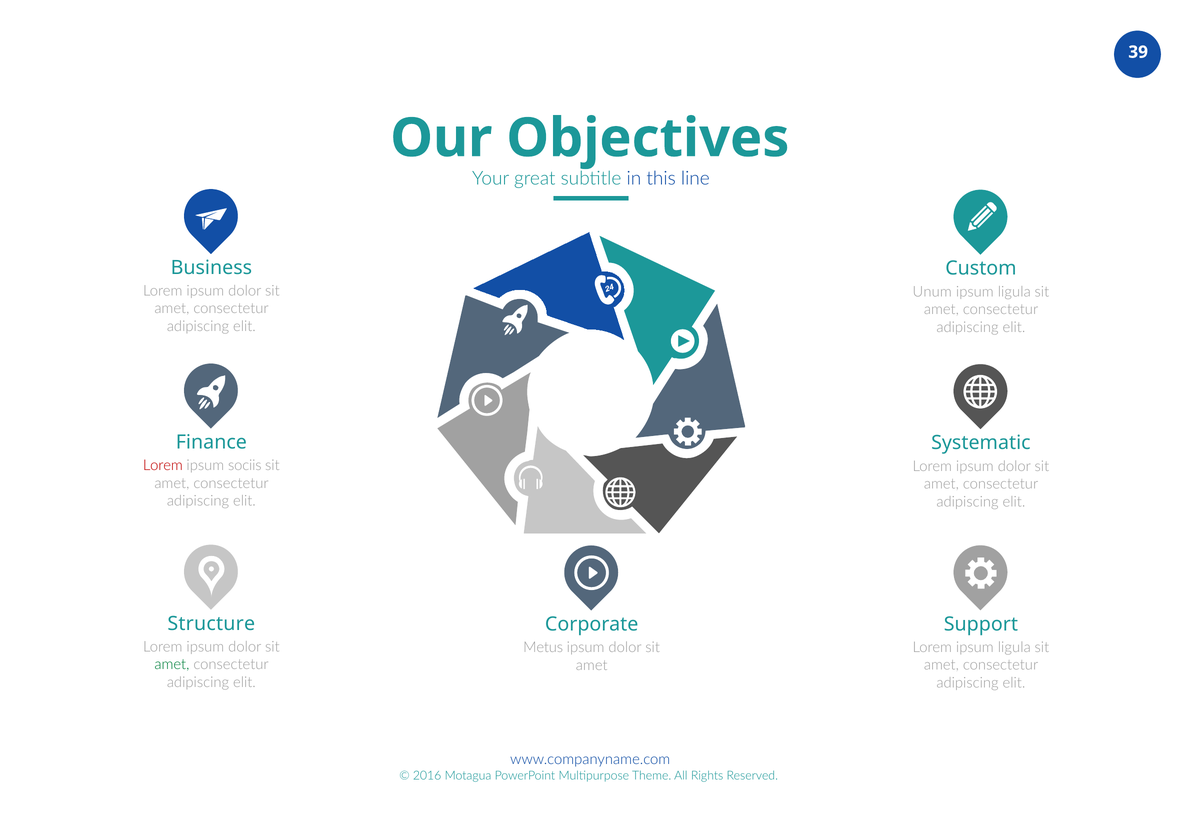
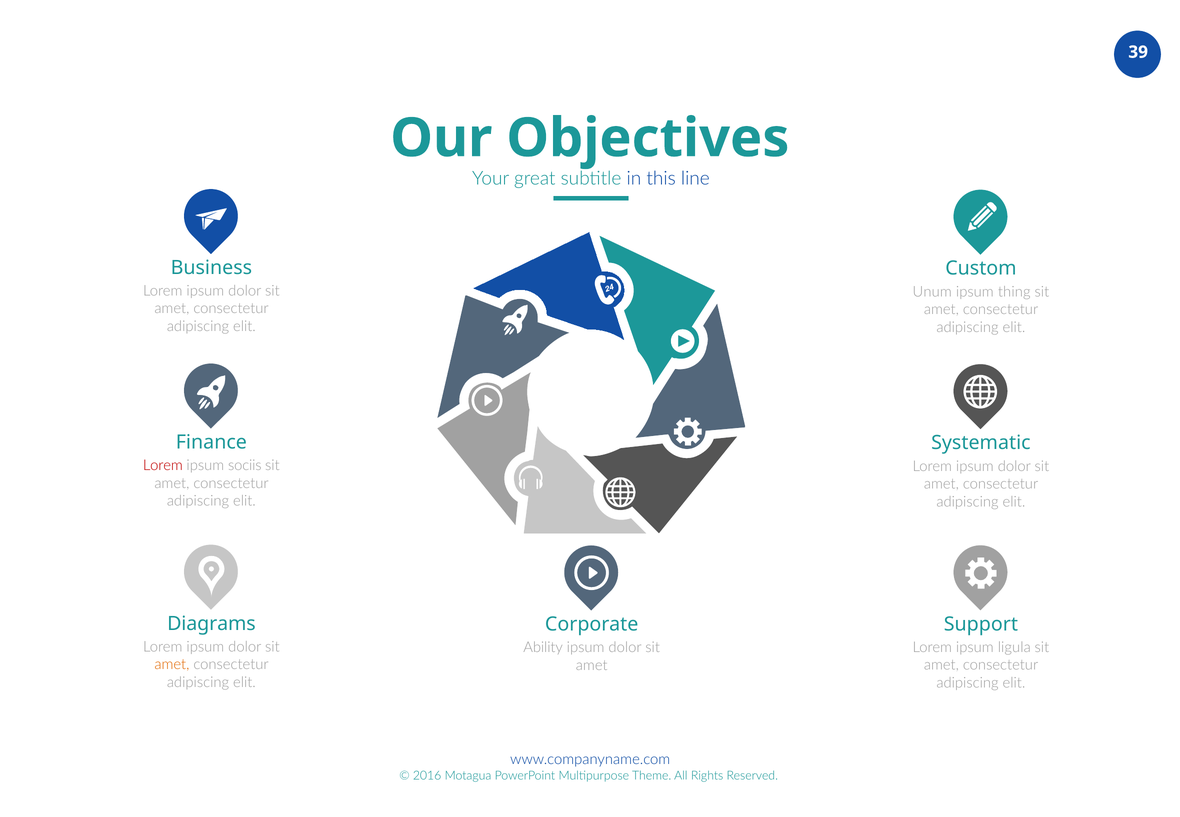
ligula: ligula -> thing (1014, 292)
Structure: Structure -> Diagrams (211, 623)
Metus: Metus -> Ability (543, 648)
amet colour: green -> orange (172, 664)
